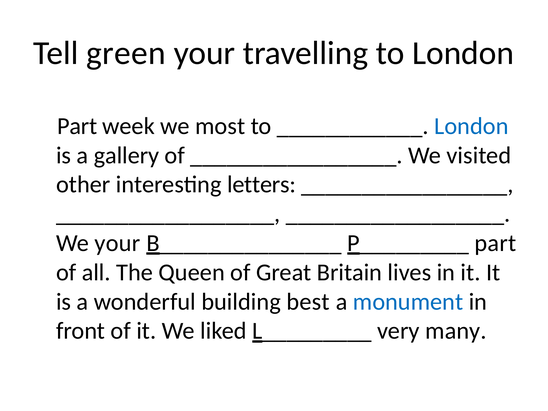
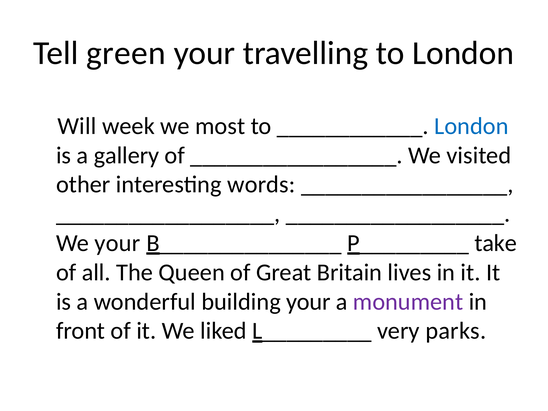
Part: Part -> Will (77, 126)
letters: letters -> words (261, 185)
P_________ part: part -> take (496, 243)
building best: best -> your (308, 302)
monument colour: blue -> purple (408, 302)
many: many -> parks (456, 331)
